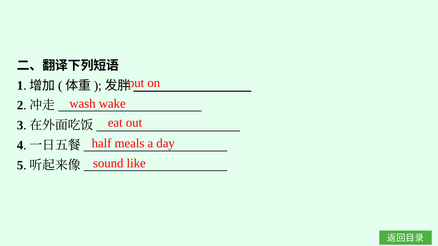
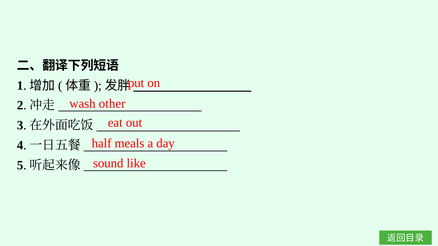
wake: wake -> other (112, 104)
